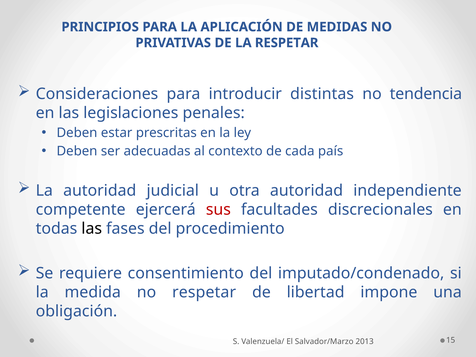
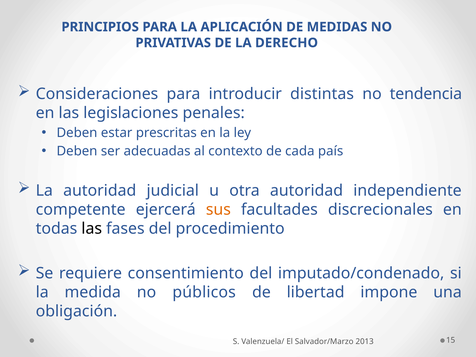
LA RESPETAR: RESPETAR -> DERECHO (287, 43)
sus colour: red -> orange (218, 210)
no respetar: respetar -> públicos (204, 292)
